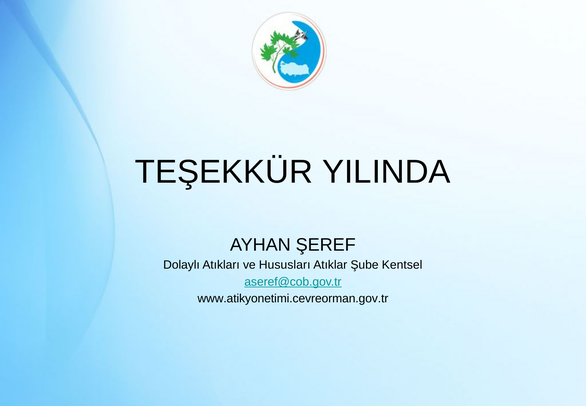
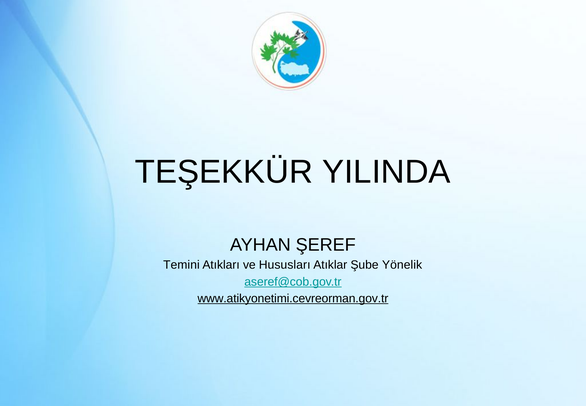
Dolaylı: Dolaylı -> Temini (181, 265)
Kentsel: Kentsel -> Yönelik (402, 265)
www.atikyonetimi.cevreorman.gov.tr underline: none -> present (293, 298)
